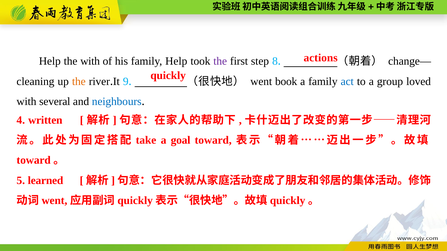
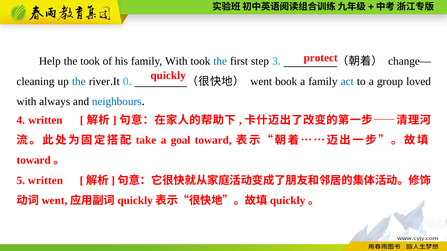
actions: actions -> protect (321, 58)
the with: with -> took (90, 61)
family Help: Help -> With (176, 61)
the colour: purple -> blue (220, 61)
8: 8 -> 3 (275, 61)
the colour: orange -> blue (79, 82)
9: 9 -> 0 (126, 82)
several: several -> always (55, 102)
5 learned: learned -> written (45, 181)
